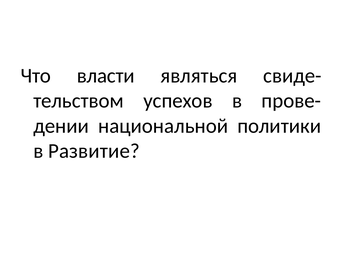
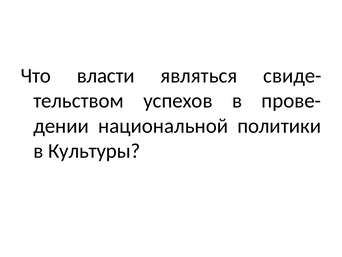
Развитие: Развитие -> Культуры (94, 151)
